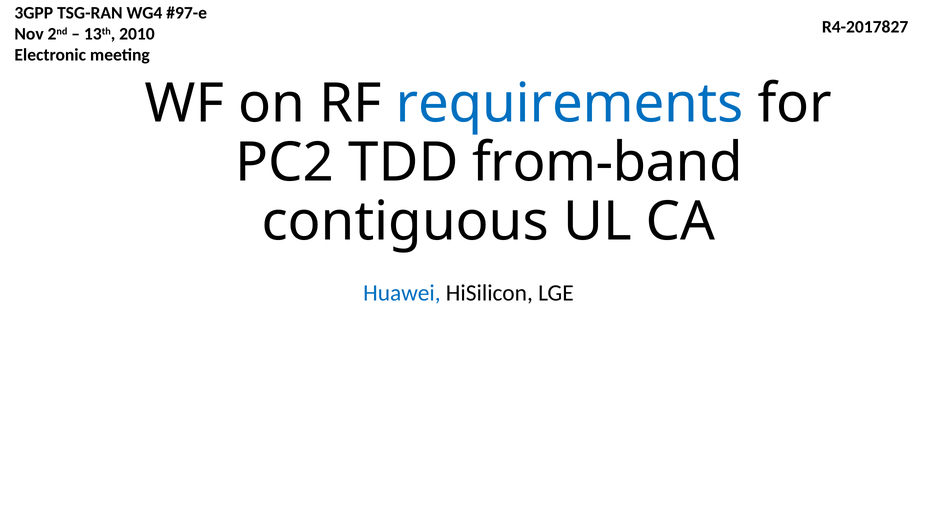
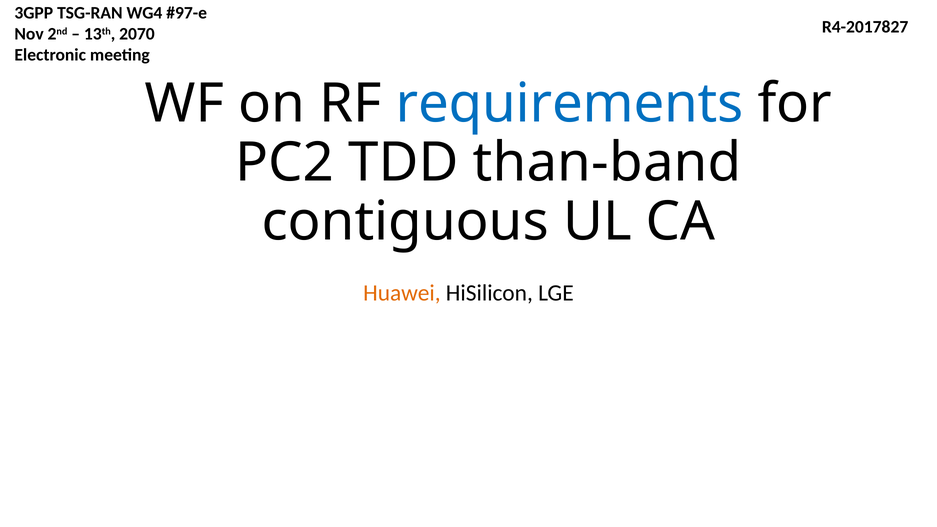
2010: 2010 -> 2070 (137, 34)
from-band: from-band -> than-band (607, 163)
Huawei colour: blue -> orange (402, 293)
